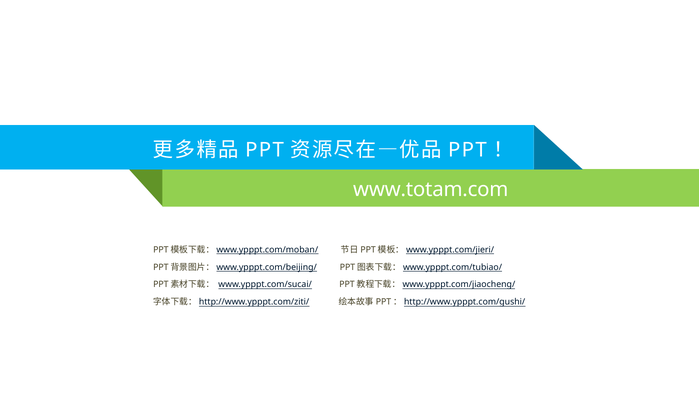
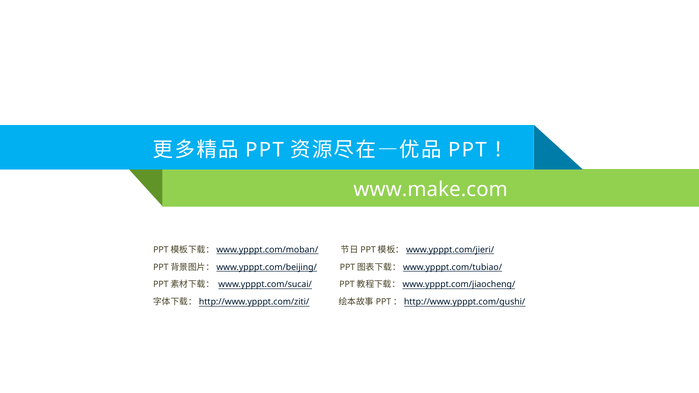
www.totam.com: www.totam.com -> www.make.com (431, 189)
